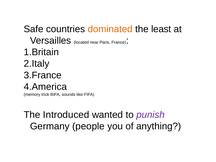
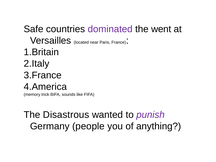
dominated colour: orange -> purple (110, 29)
least: least -> went (161, 29)
Introduced: Introduced -> Disastrous (66, 115)
